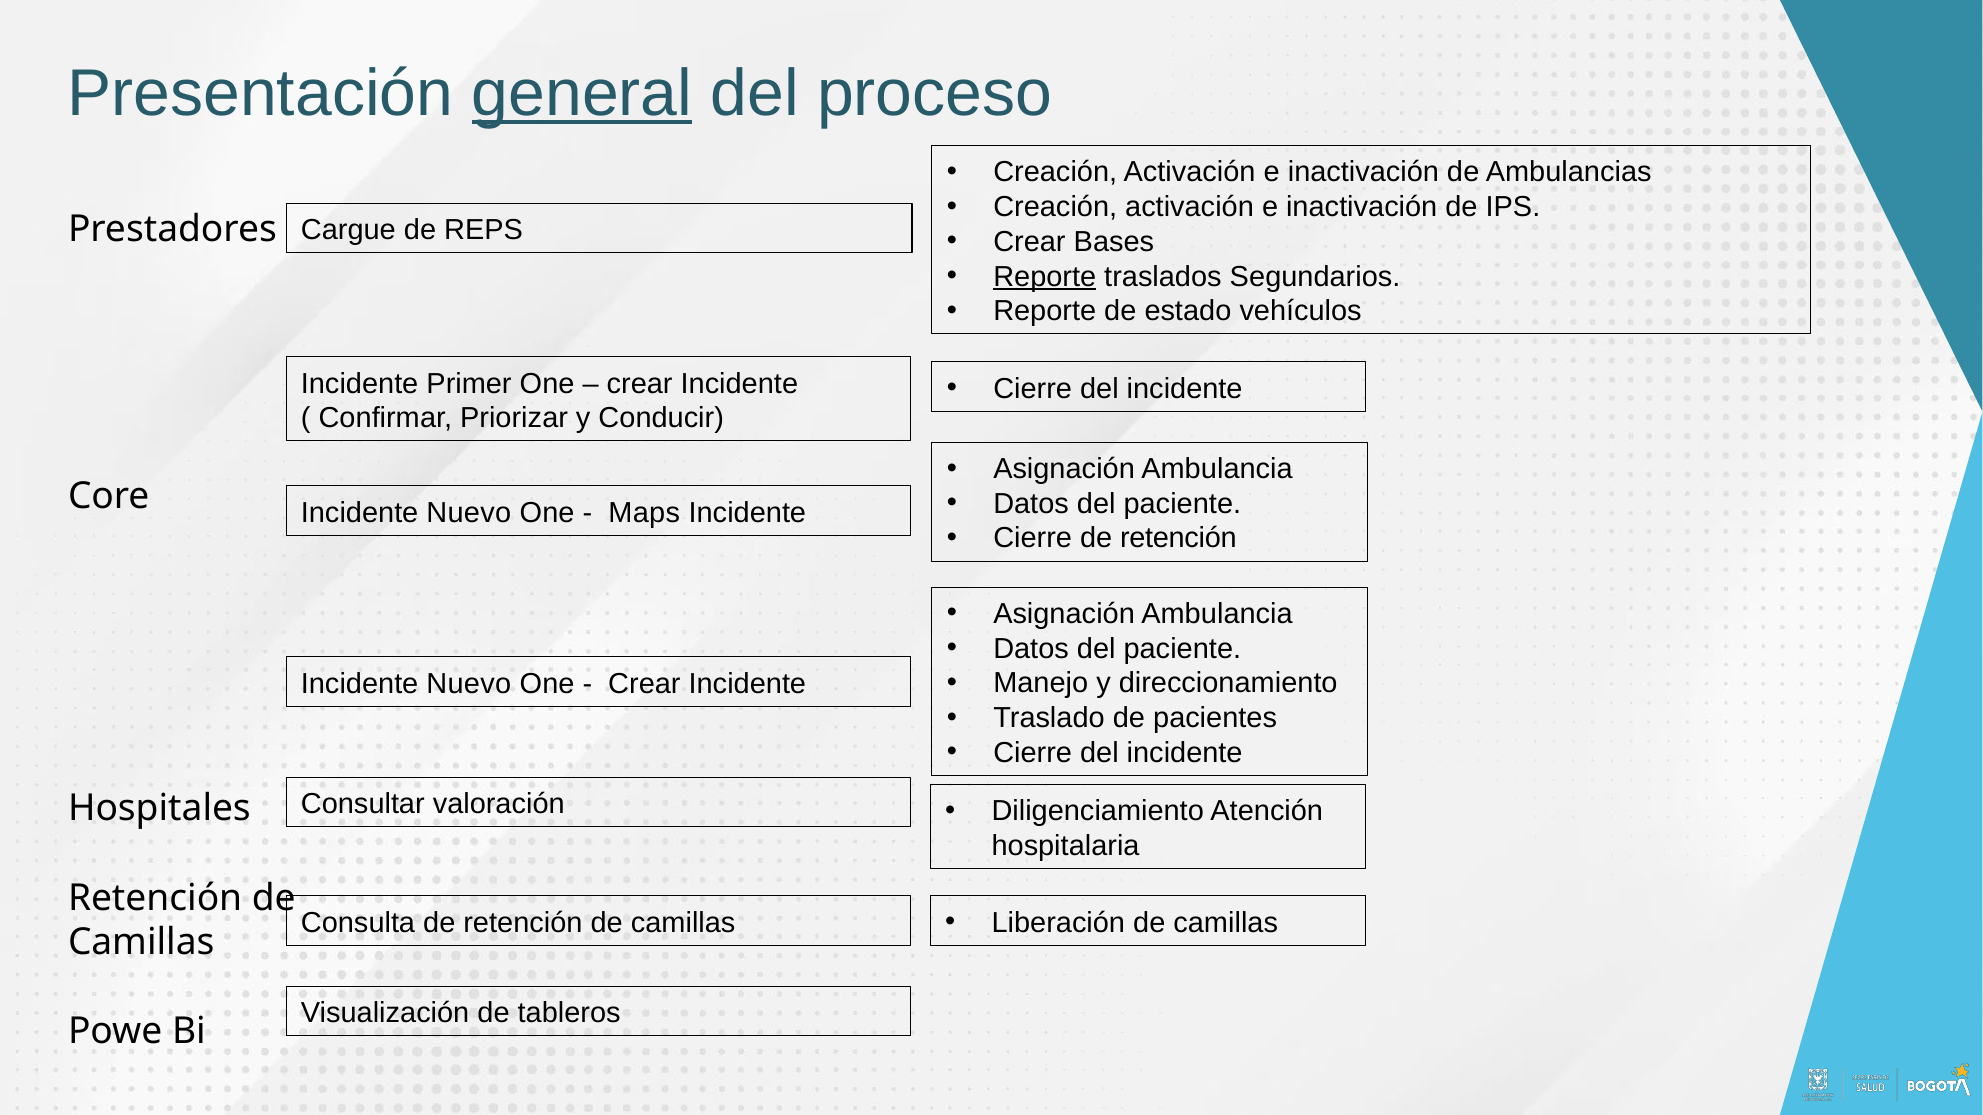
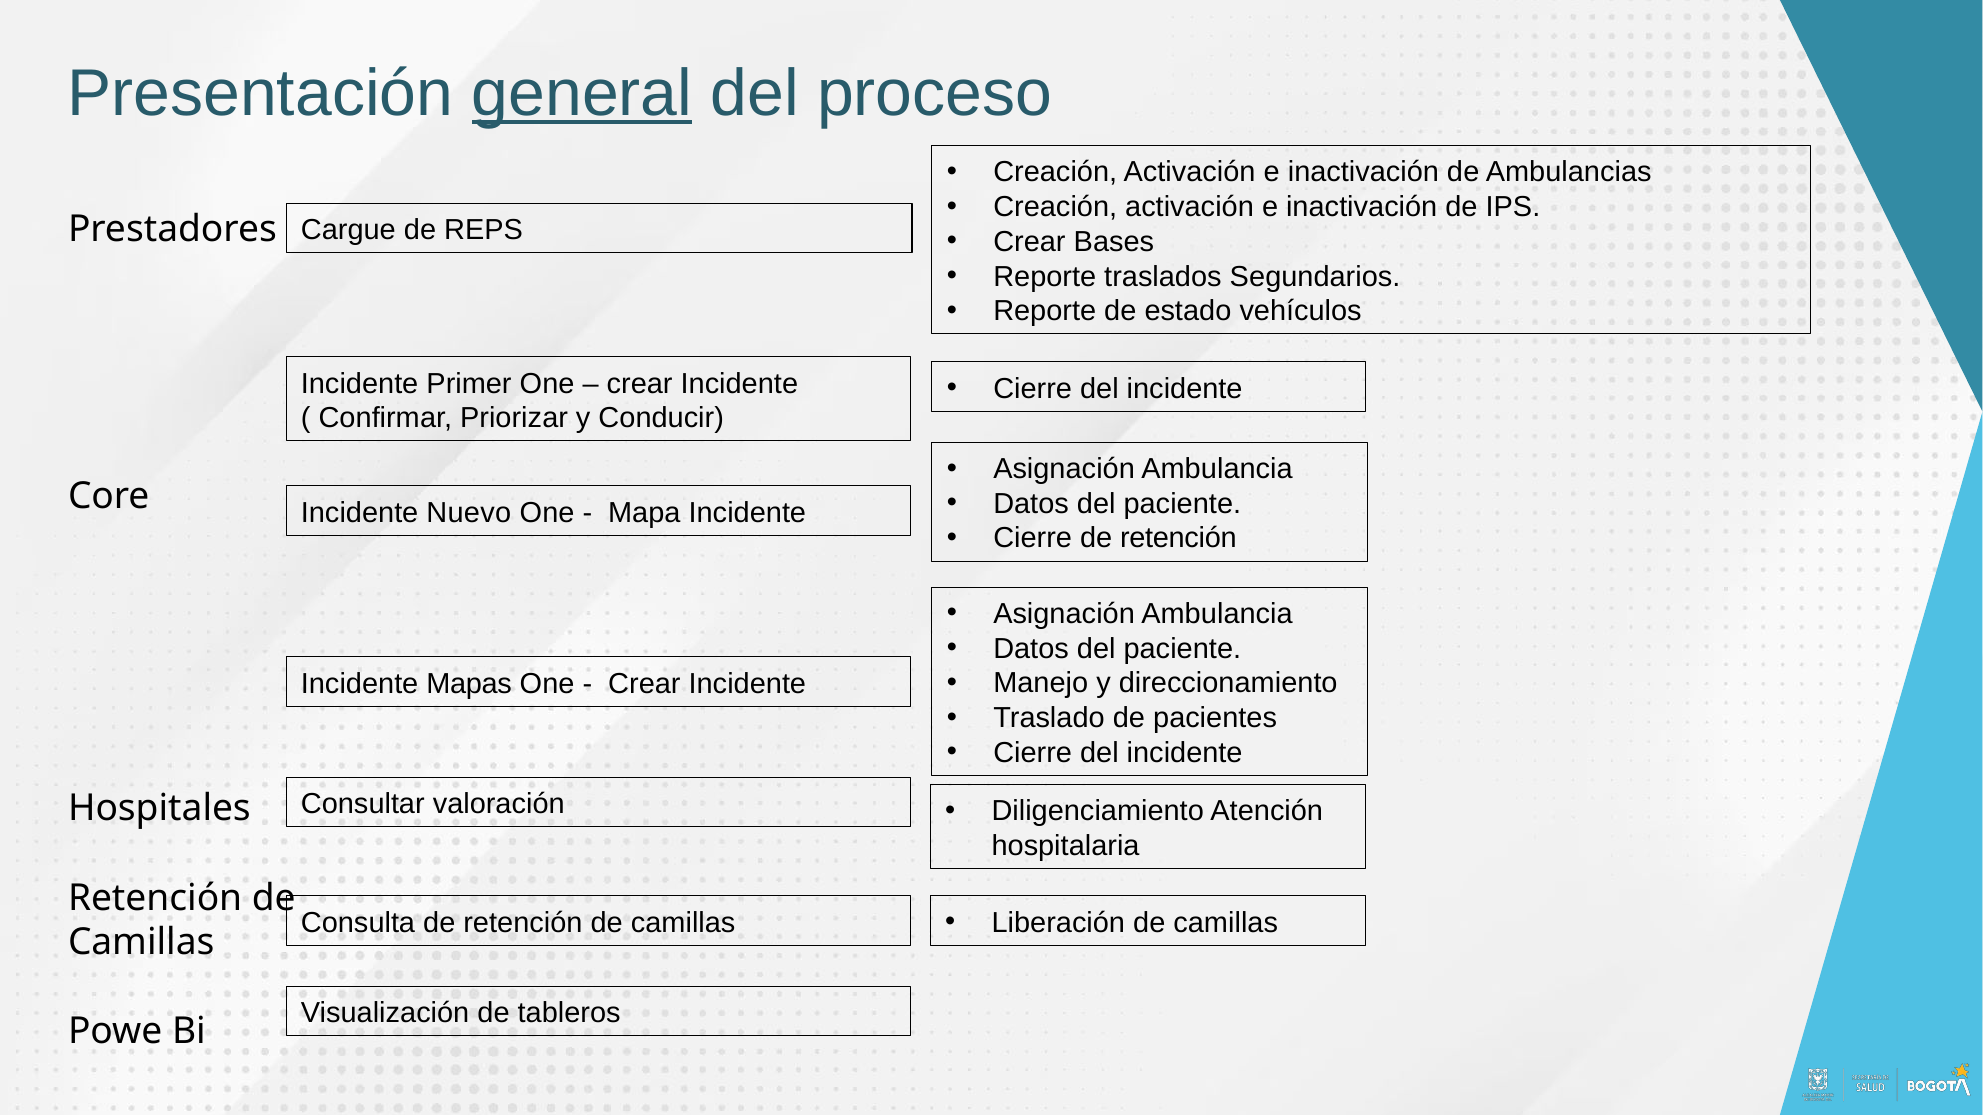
Reporte underline: present -> none (1045, 277)
Maps: Maps -> Mapa (644, 513)
Nuevo: Nuevo -> Mapas (469, 684)
